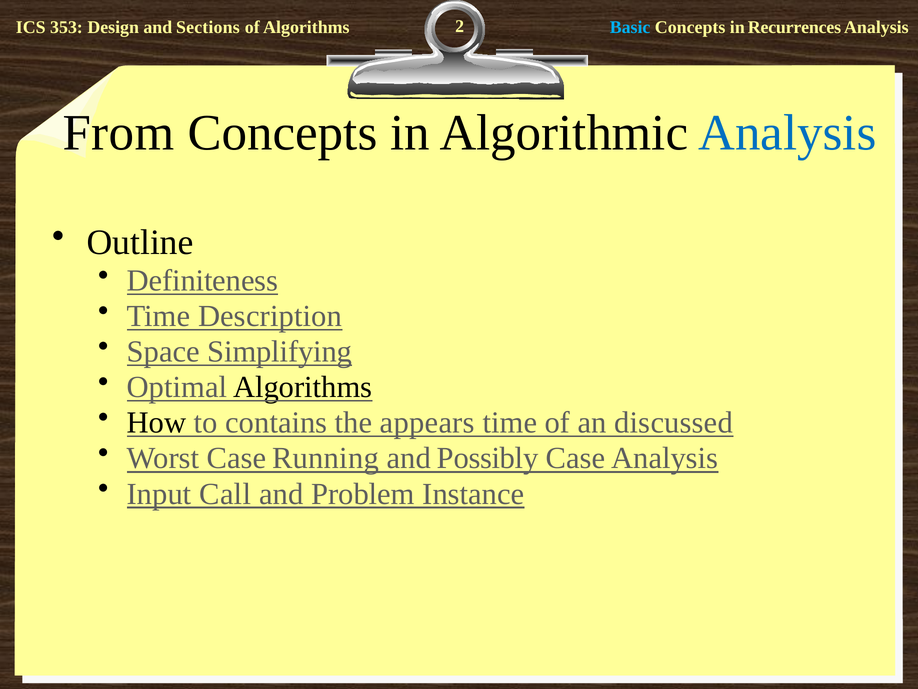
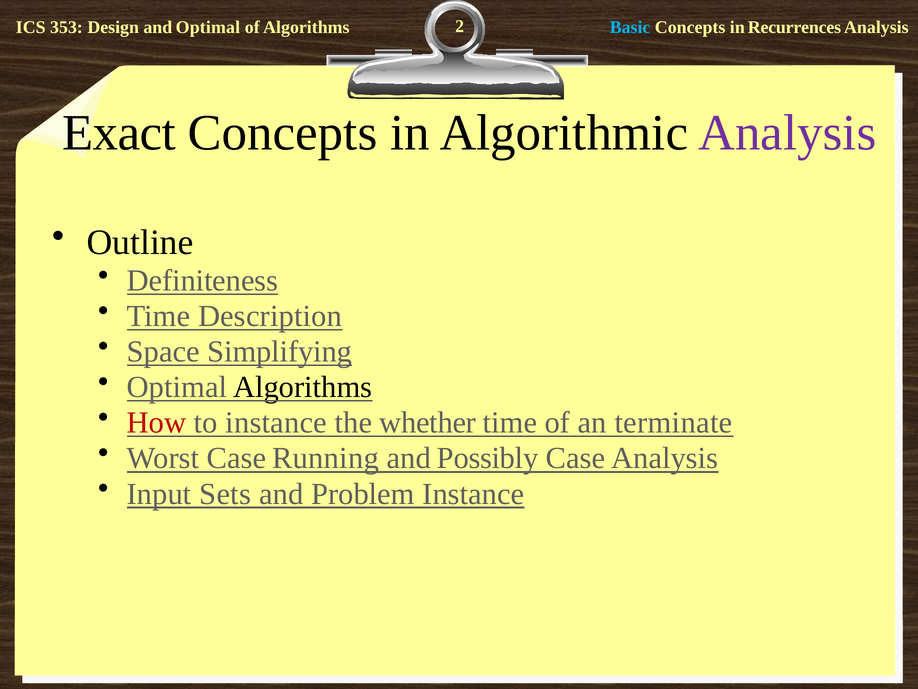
and Sections: Sections -> Optimal (208, 27)
From: From -> Exact (119, 133)
Analysis colour: blue -> purple (787, 133)
How colour: black -> red (157, 423)
to contains: contains -> instance (276, 423)
appears: appears -> whether (428, 423)
discussed: discussed -> terminate (674, 423)
Call: Call -> Sets (225, 494)
